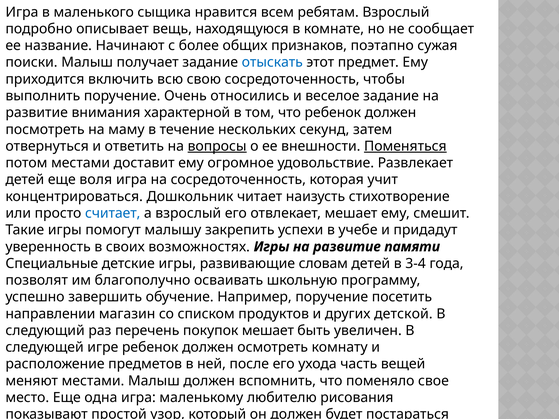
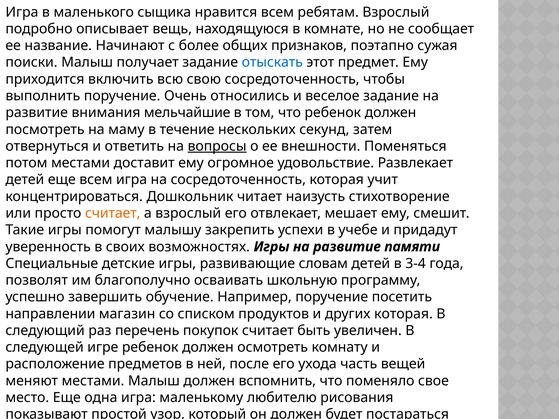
характерной: характерной -> мельчайшие (187, 113)
Поменяться underline: present -> none (405, 146)
еще воля: воля -> всем (96, 180)
считает colour: blue -> orange (113, 213)
других детской: детской -> которая (403, 314)
покупок мешает: мешает -> считает (268, 331)
